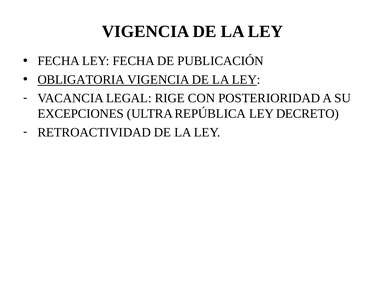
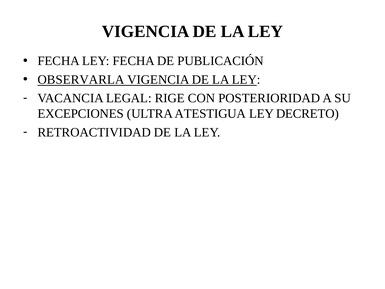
OBLIGATORIA: OBLIGATORIA -> OBSERVARLA (81, 80)
REPÚBLICA: REPÚBLICA -> ATESTIGUA (210, 114)
